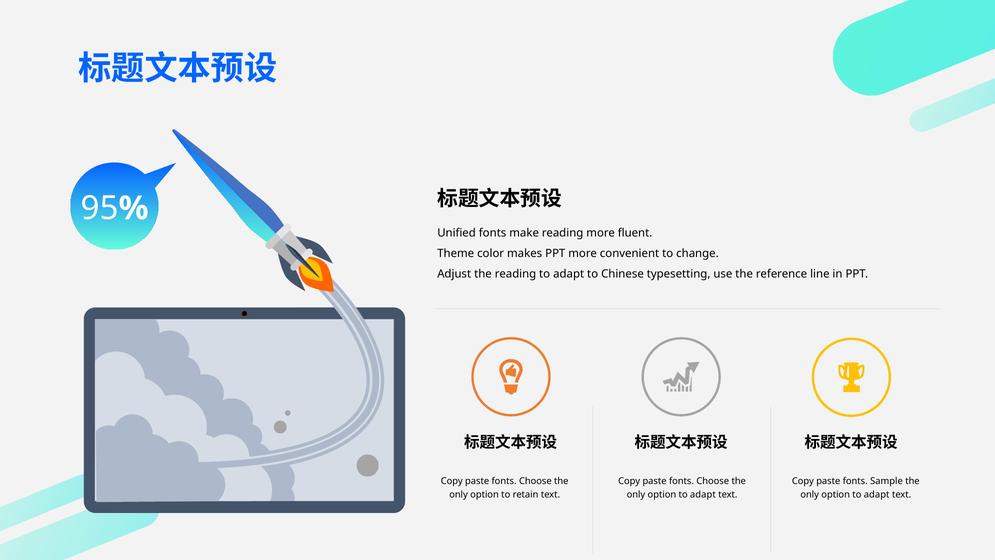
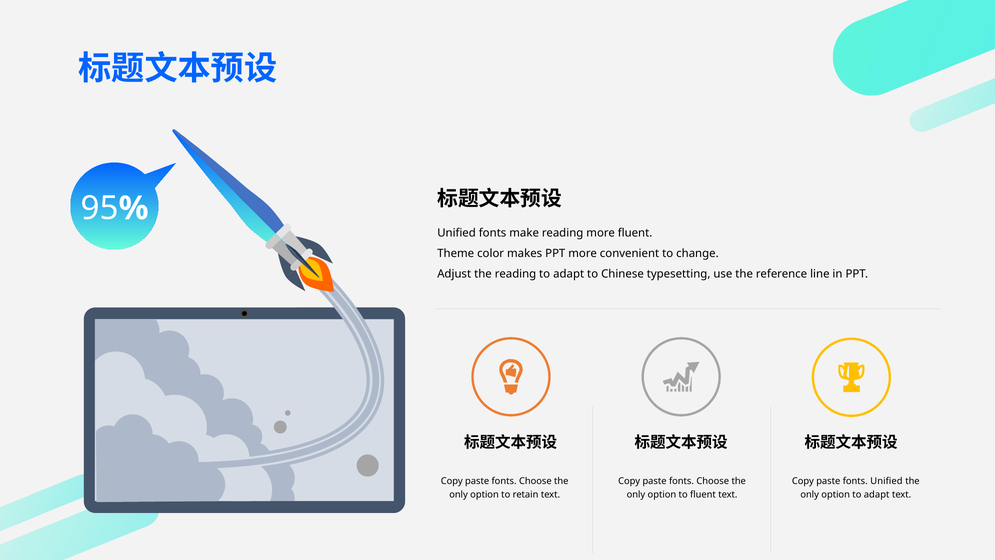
fonts Sample: Sample -> Unified (886, 481)
adapt: adapt -> fluent (703, 494)
